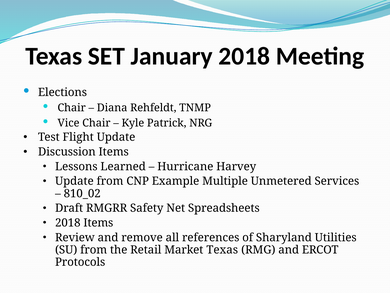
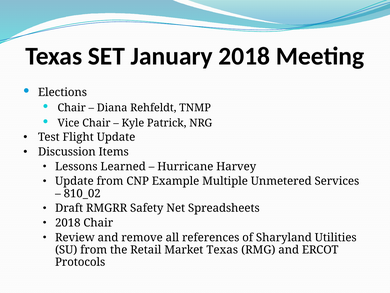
2018 Items: Items -> Chair (98, 223)
